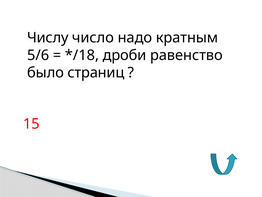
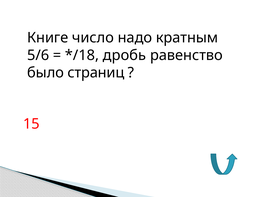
Числу: Числу -> Книге (48, 38)
дроби: дроби -> дробь (124, 55)
